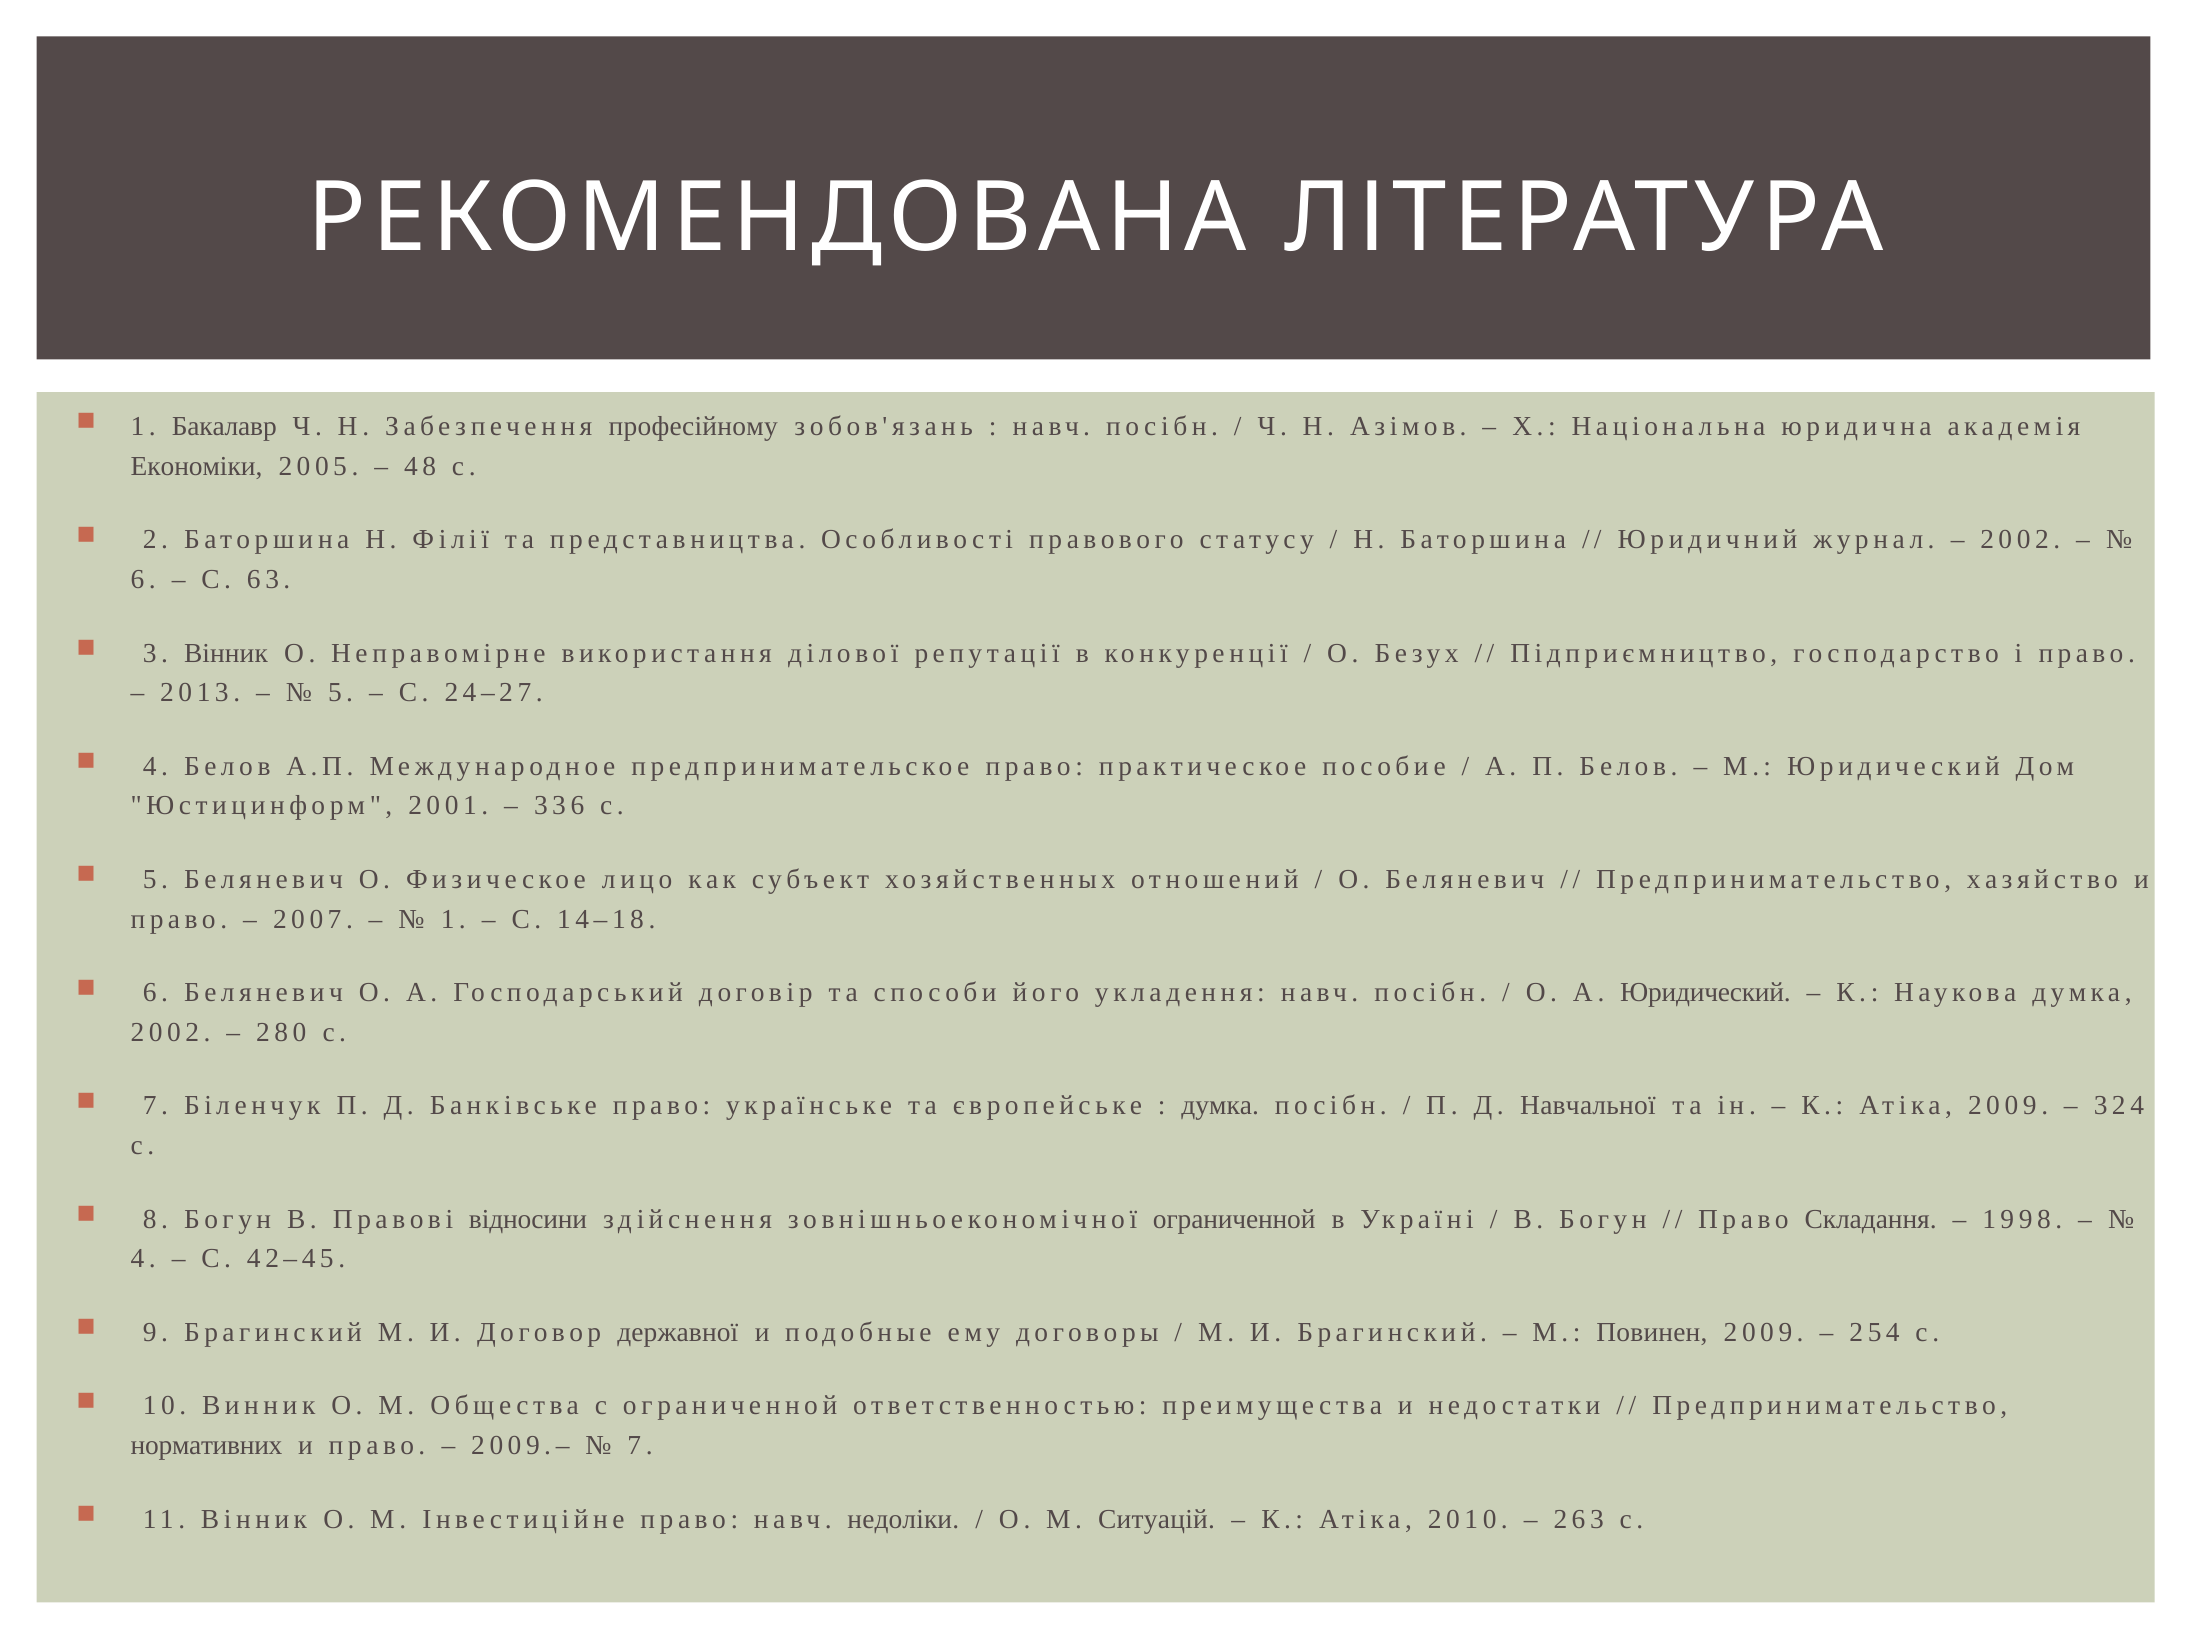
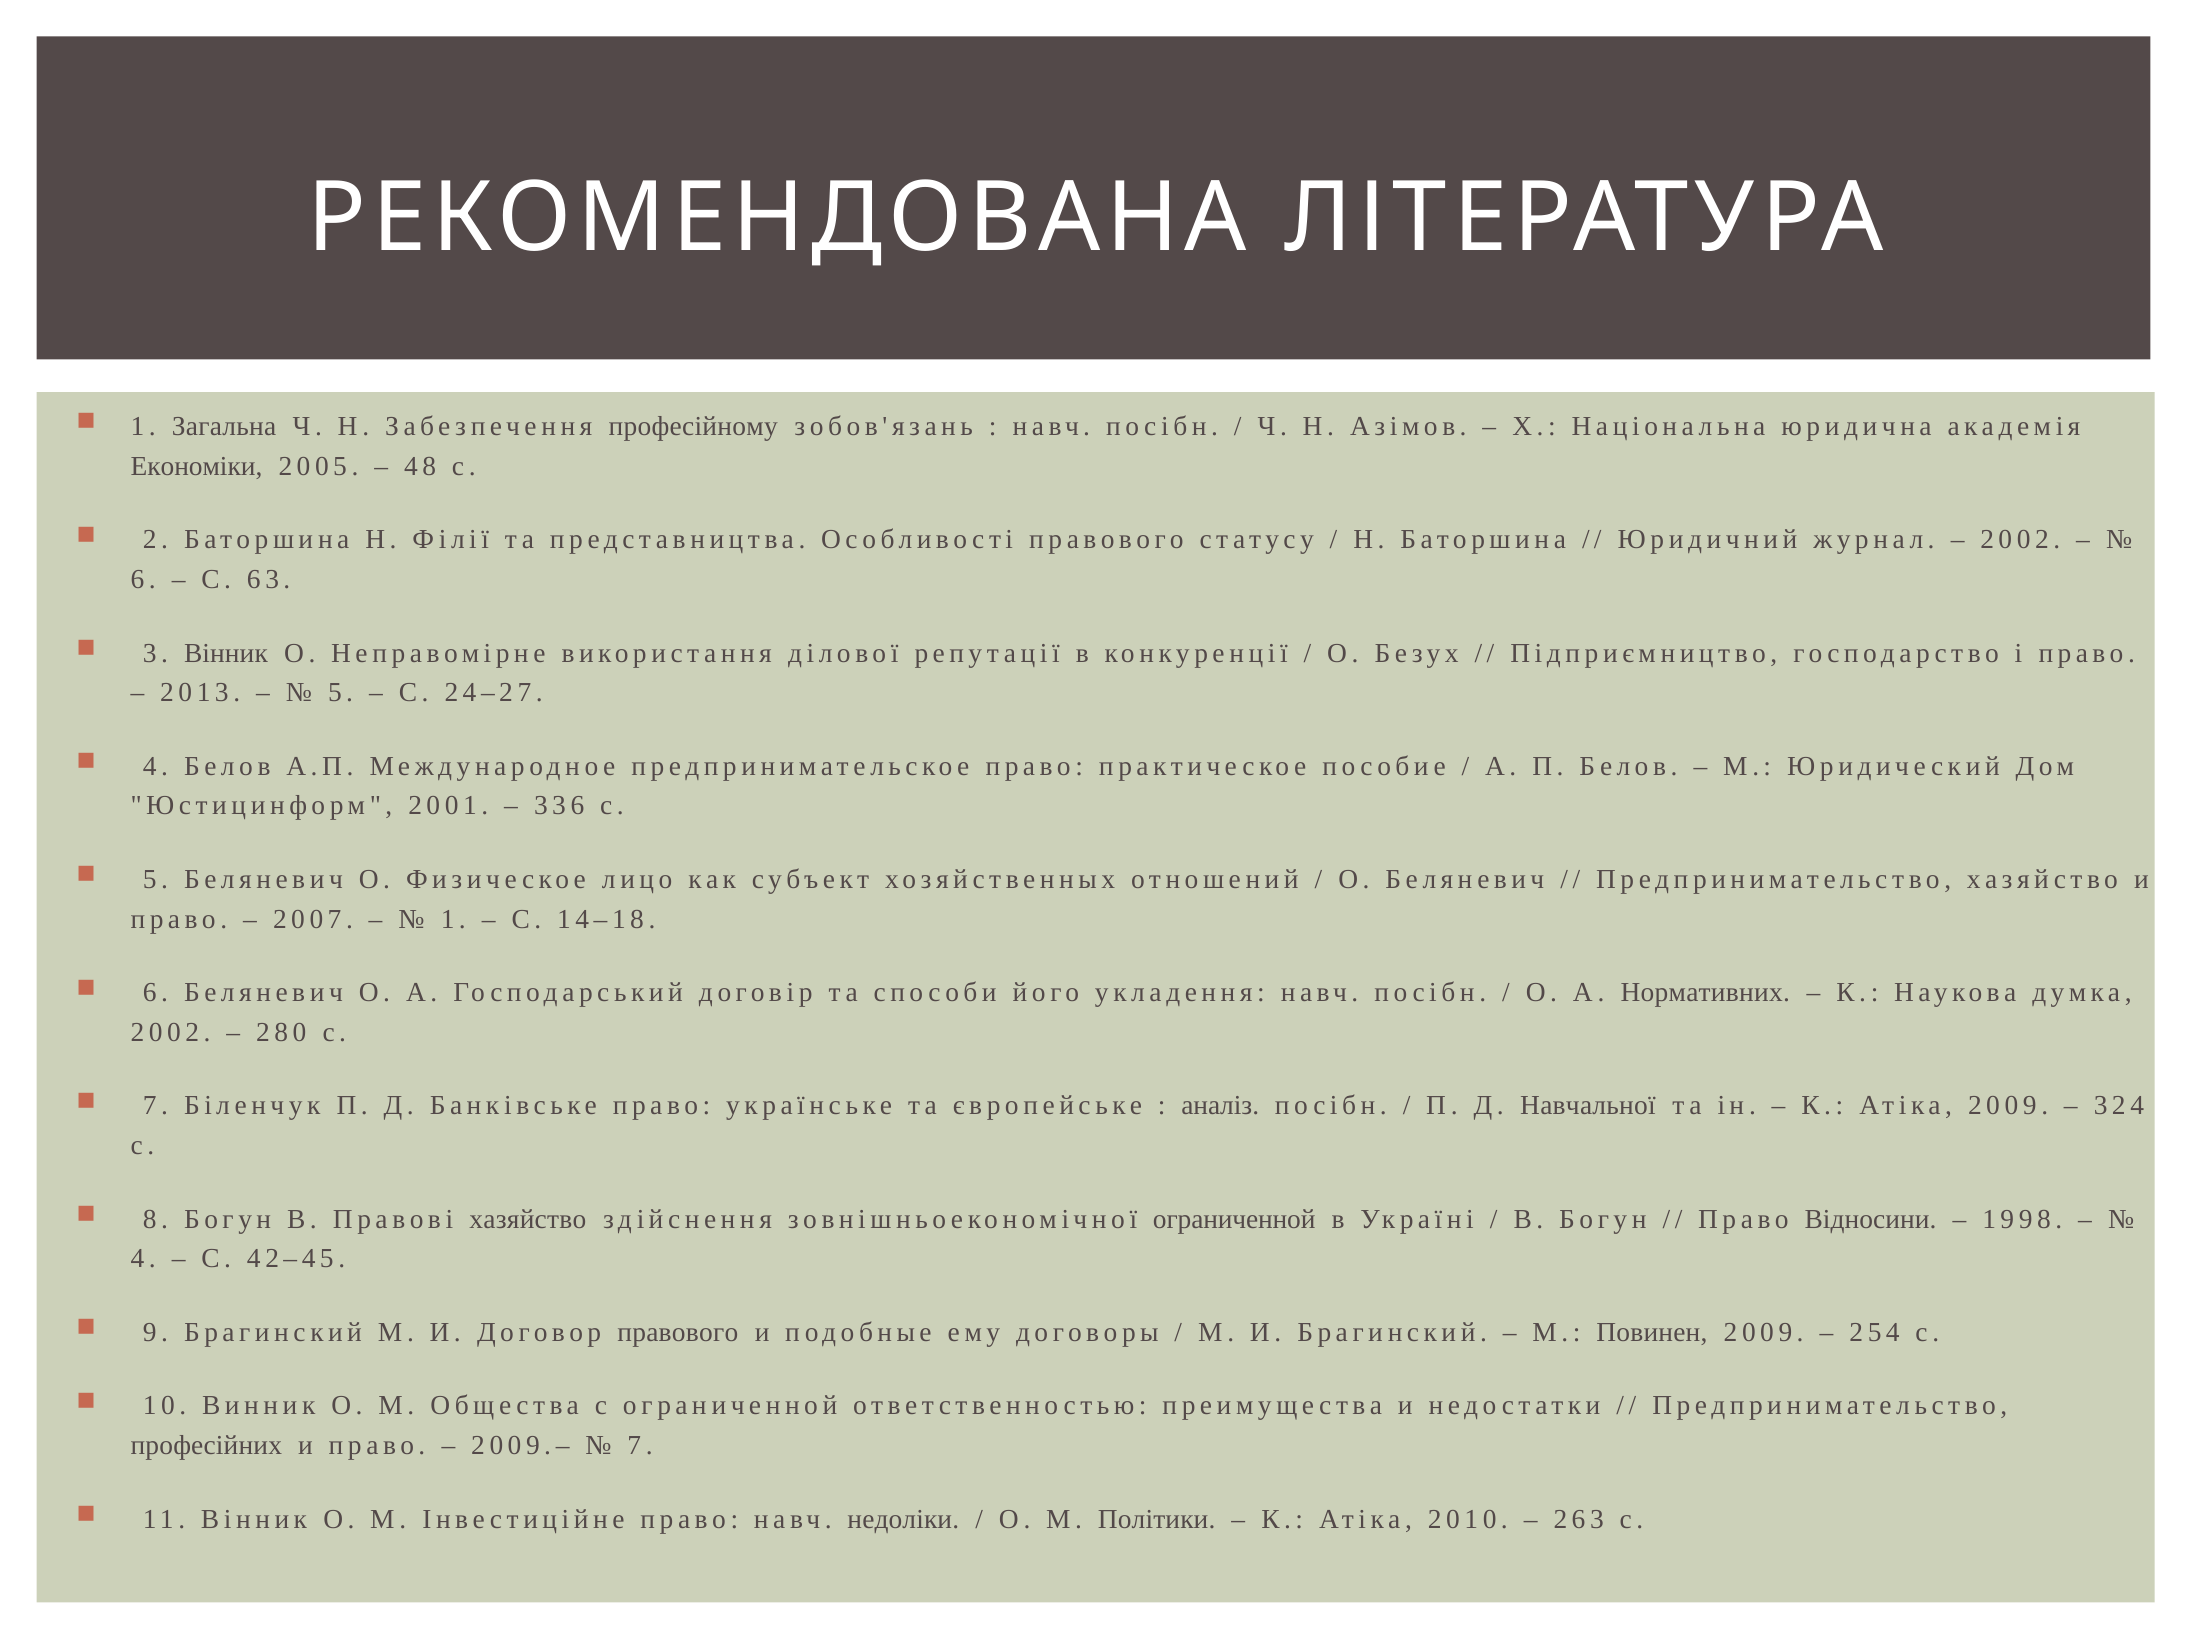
Бакалавр: Бакалавр -> Загальна (224, 427)
А Юридический: Юридический -> Нормативних (1705, 992)
думка: думка -> аналіз (1220, 1106)
Правові відносини: відносини -> хазяйство (528, 1219)
Складання: Складання -> Відносини (1871, 1219)
Договор державної: державної -> правового (678, 1332)
нормативних: нормативних -> професійних (206, 1445)
Ситуацій: Ситуацій -> Політики (1157, 1519)
